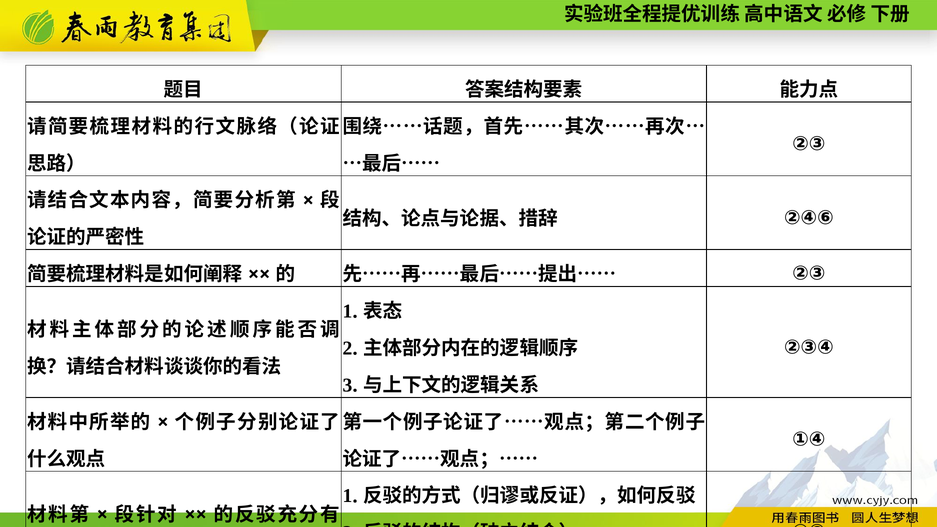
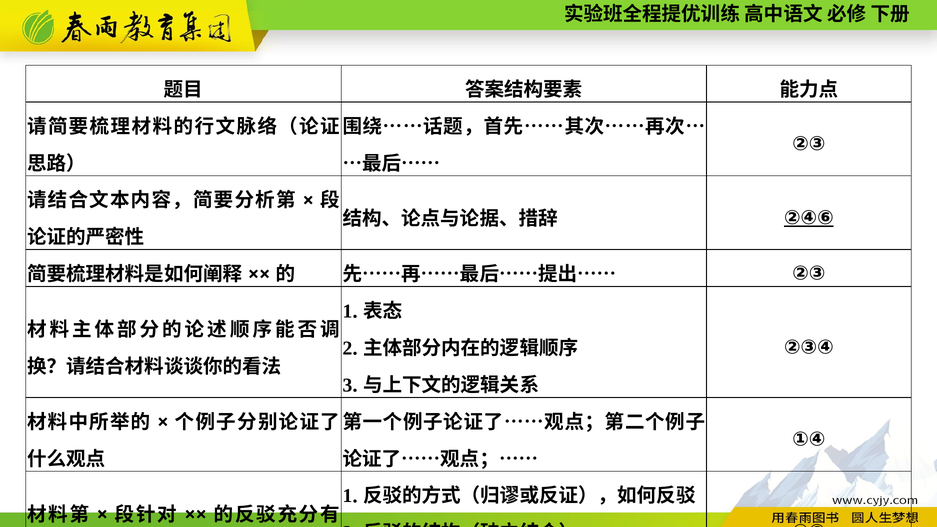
②④⑥ underline: none -> present (809, 218)
